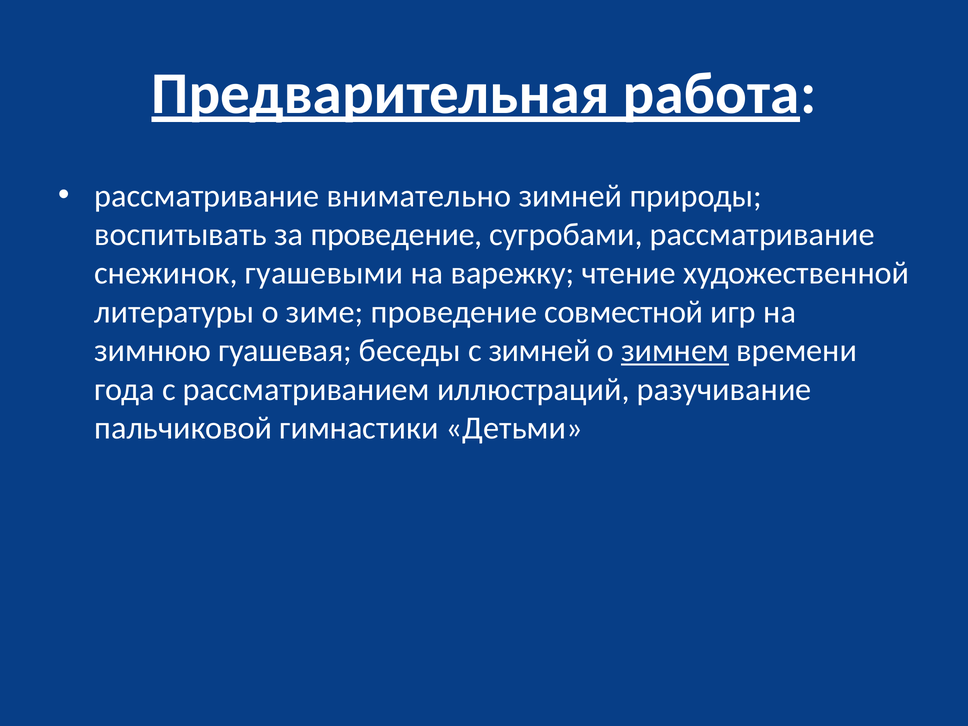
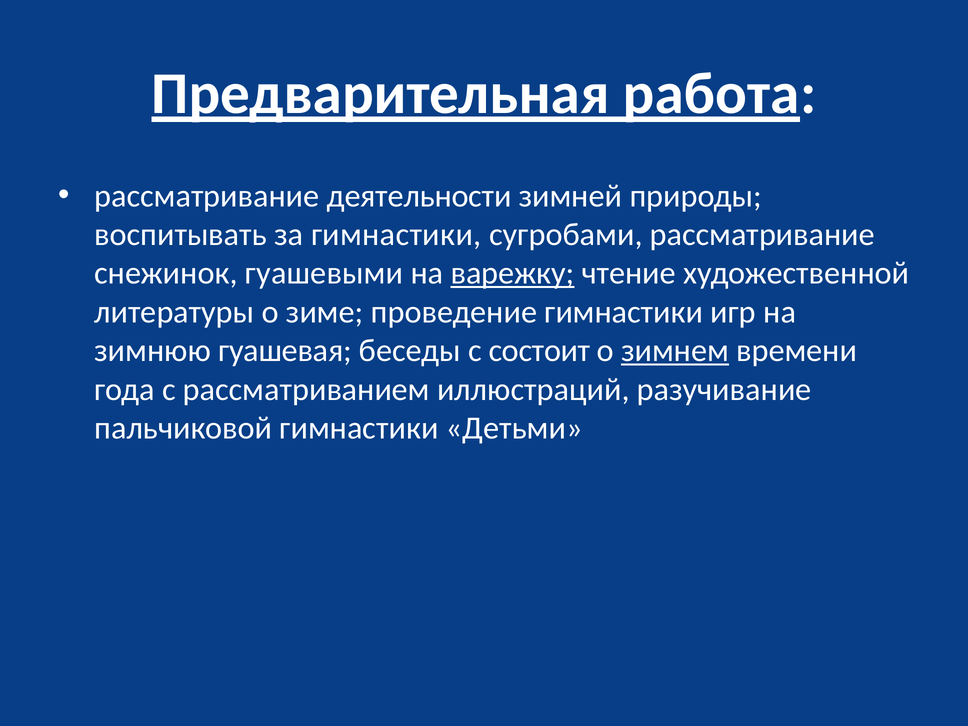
внимательно: внимательно -> деятельности (419, 196)
за проведение: проведение -> гимнастики (396, 235)
варежку underline: none -> present (513, 273)
проведение совместной: совместной -> гимнастики (624, 312)
с зимней: зимней -> состоит (540, 351)
